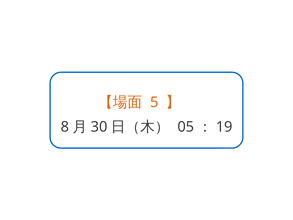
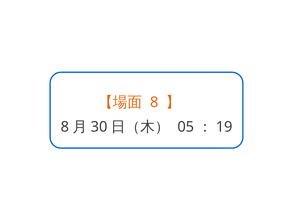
5: 5 -> 8 (154, 102)
